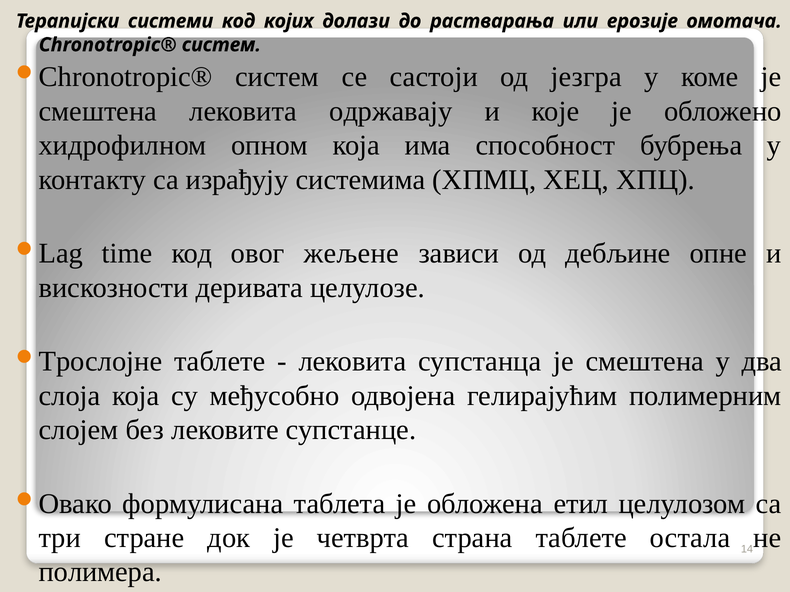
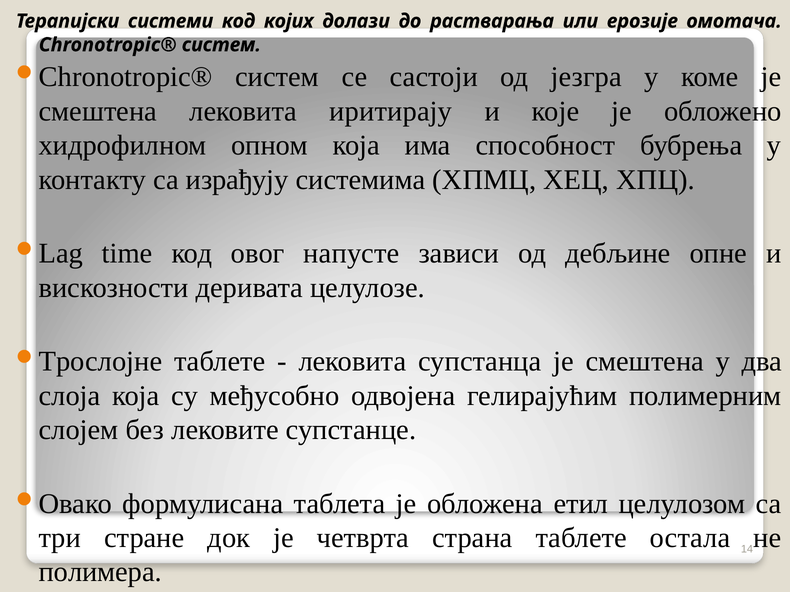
одржавају: одржавају -> иритирају (391, 111)
жељене: жељене -> напусте (351, 254)
